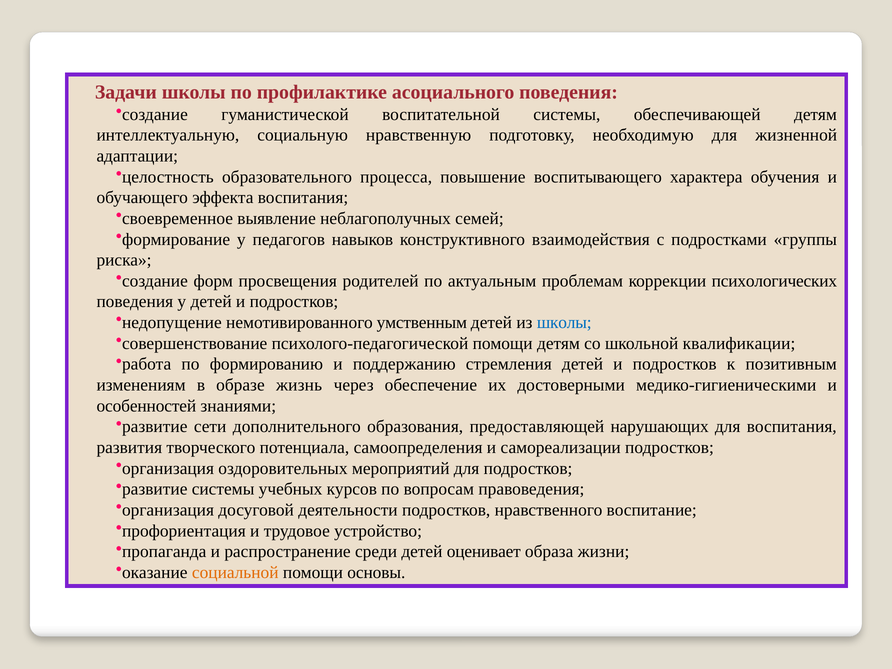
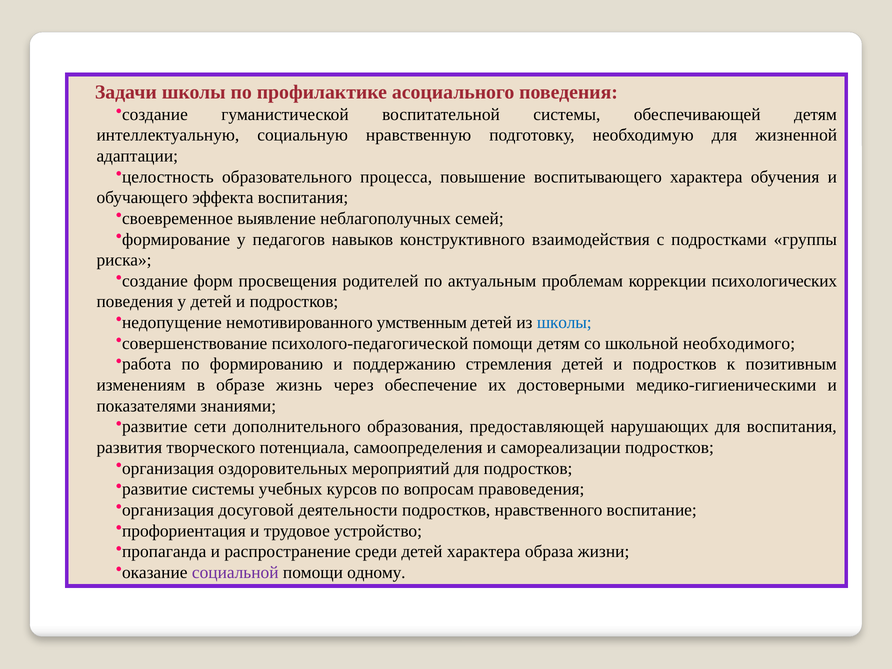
квалификации: квалификации -> необходимого (739, 343)
особенностей: особенностей -> показателями (146, 406)
детей оценивает: оценивает -> характера (484, 552)
социальной colour: orange -> purple (235, 572)
основы: основы -> одному (376, 572)
